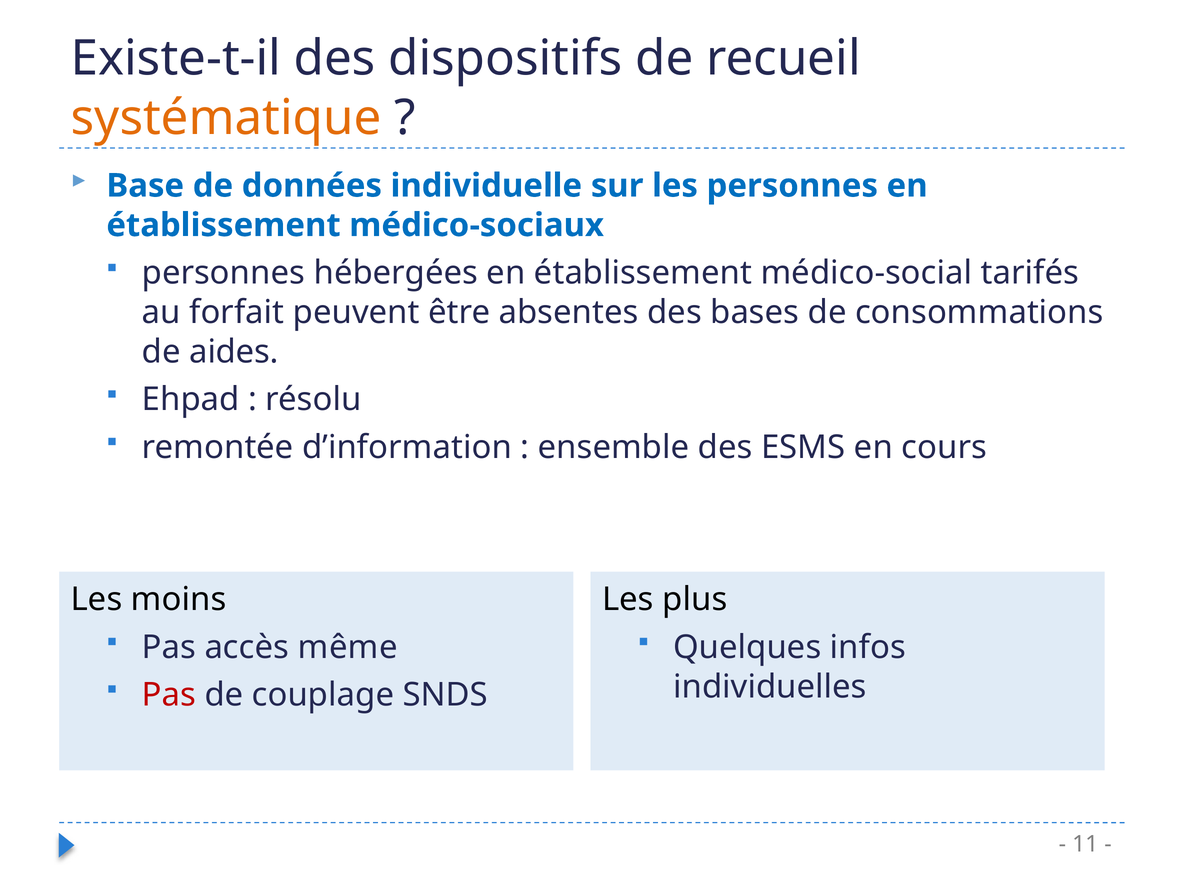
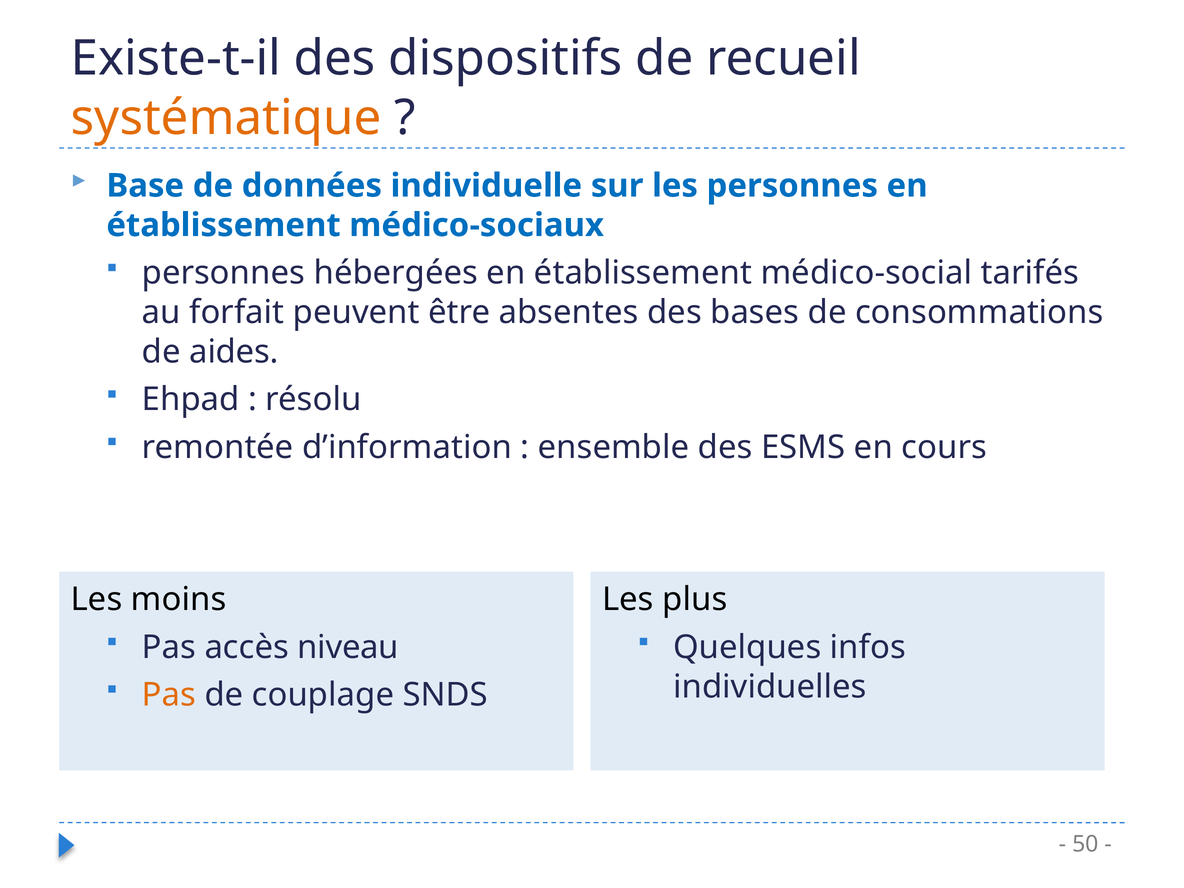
même: même -> niveau (348, 647)
Pas colour: red -> orange (169, 695)
11: 11 -> 50 (1085, 844)
